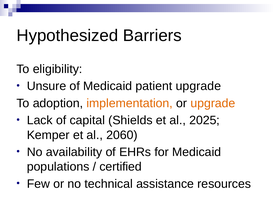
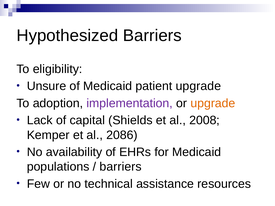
implementation colour: orange -> purple (130, 103)
2025: 2025 -> 2008 (205, 120)
2060: 2060 -> 2086 (122, 135)
certified: certified -> barriers (121, 167)
